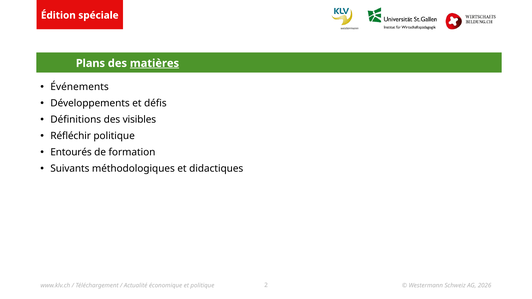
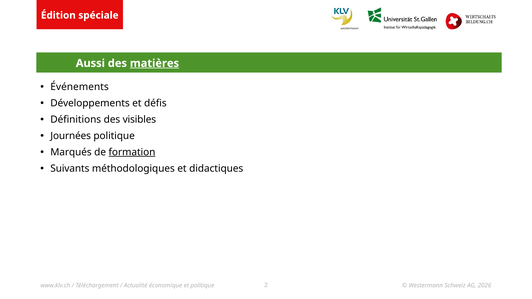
Plans: Plans -> Aussi (90, 63)
Réfléchir: Réfléchir -> Journées (71, 136)
Entourés: Entourés -> Marqués (71, 152)
formation underline: none -> present (132, 152)
